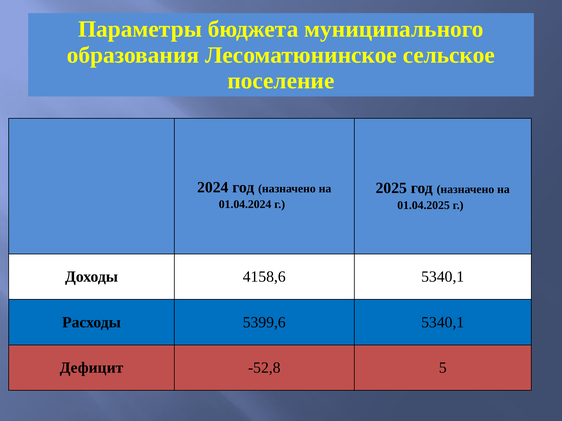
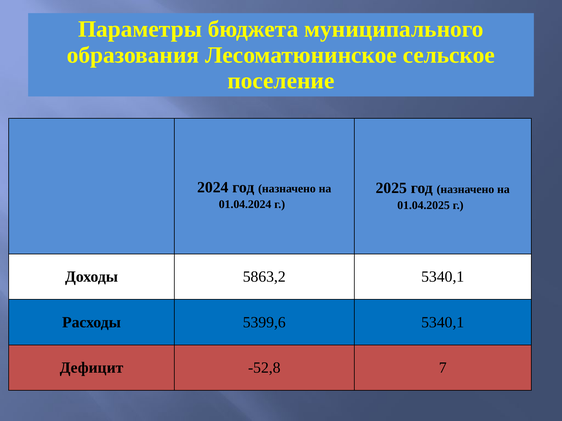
4158,6: 4158,6 -> 5863,2 (264, 277)
5: 5 -> 7 (443, 368)
